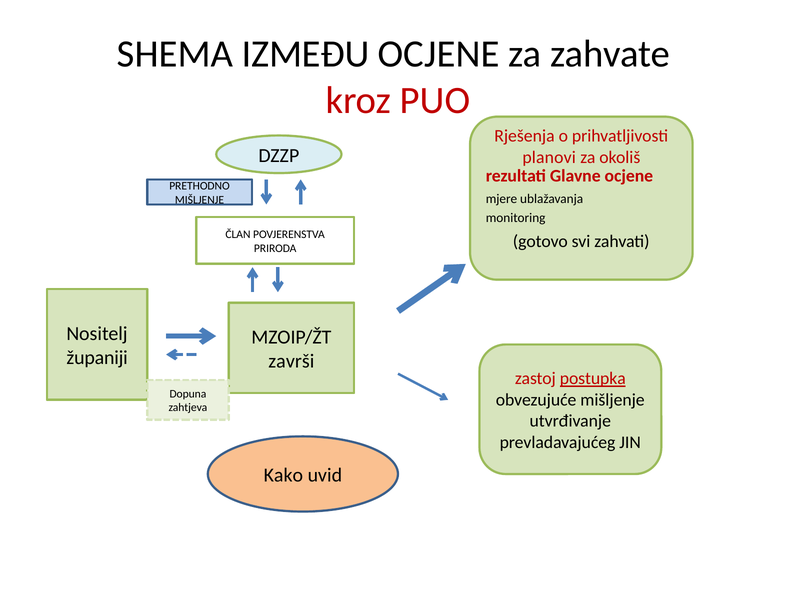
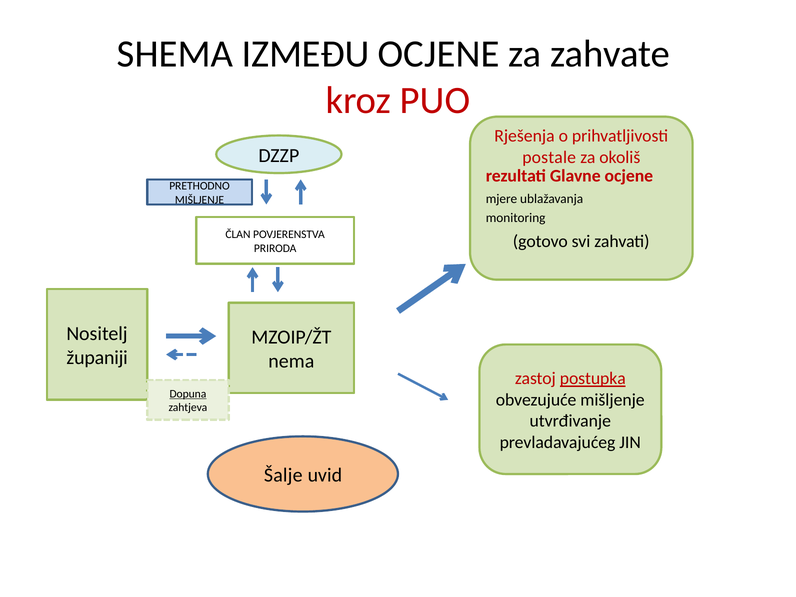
planovi: planovi -> postale (549, 157)
završi: završi -> nema (291, 361)
Dopuna underline: none -> present (188, 394)
Kako: Kako -> Šalje (283, 475)
